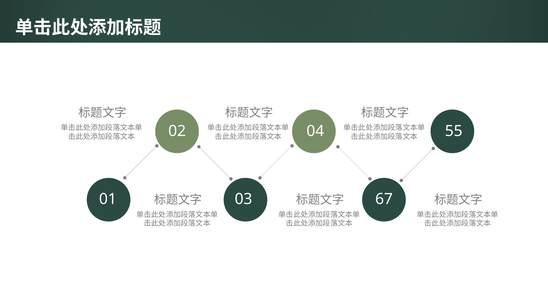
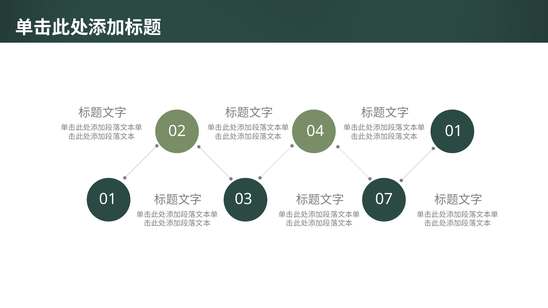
04 55: 55 -> 01 (454, 131)
67: 67 -> 07 (384, 199)
